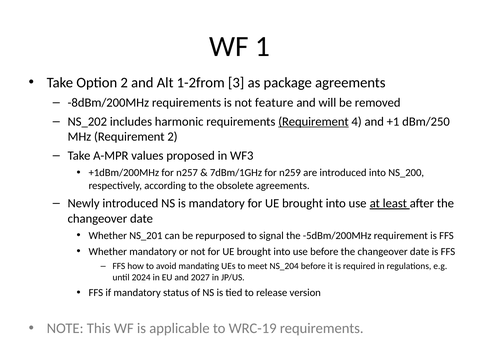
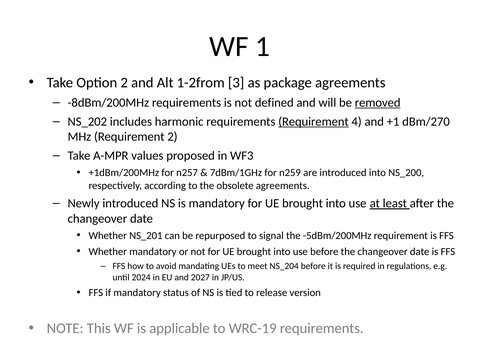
feature: feature -> defined (274, 102)
removed underline: none -> present (378, 102)
dBm/250: dBm/250 -> dBm/270 (426, 121)
